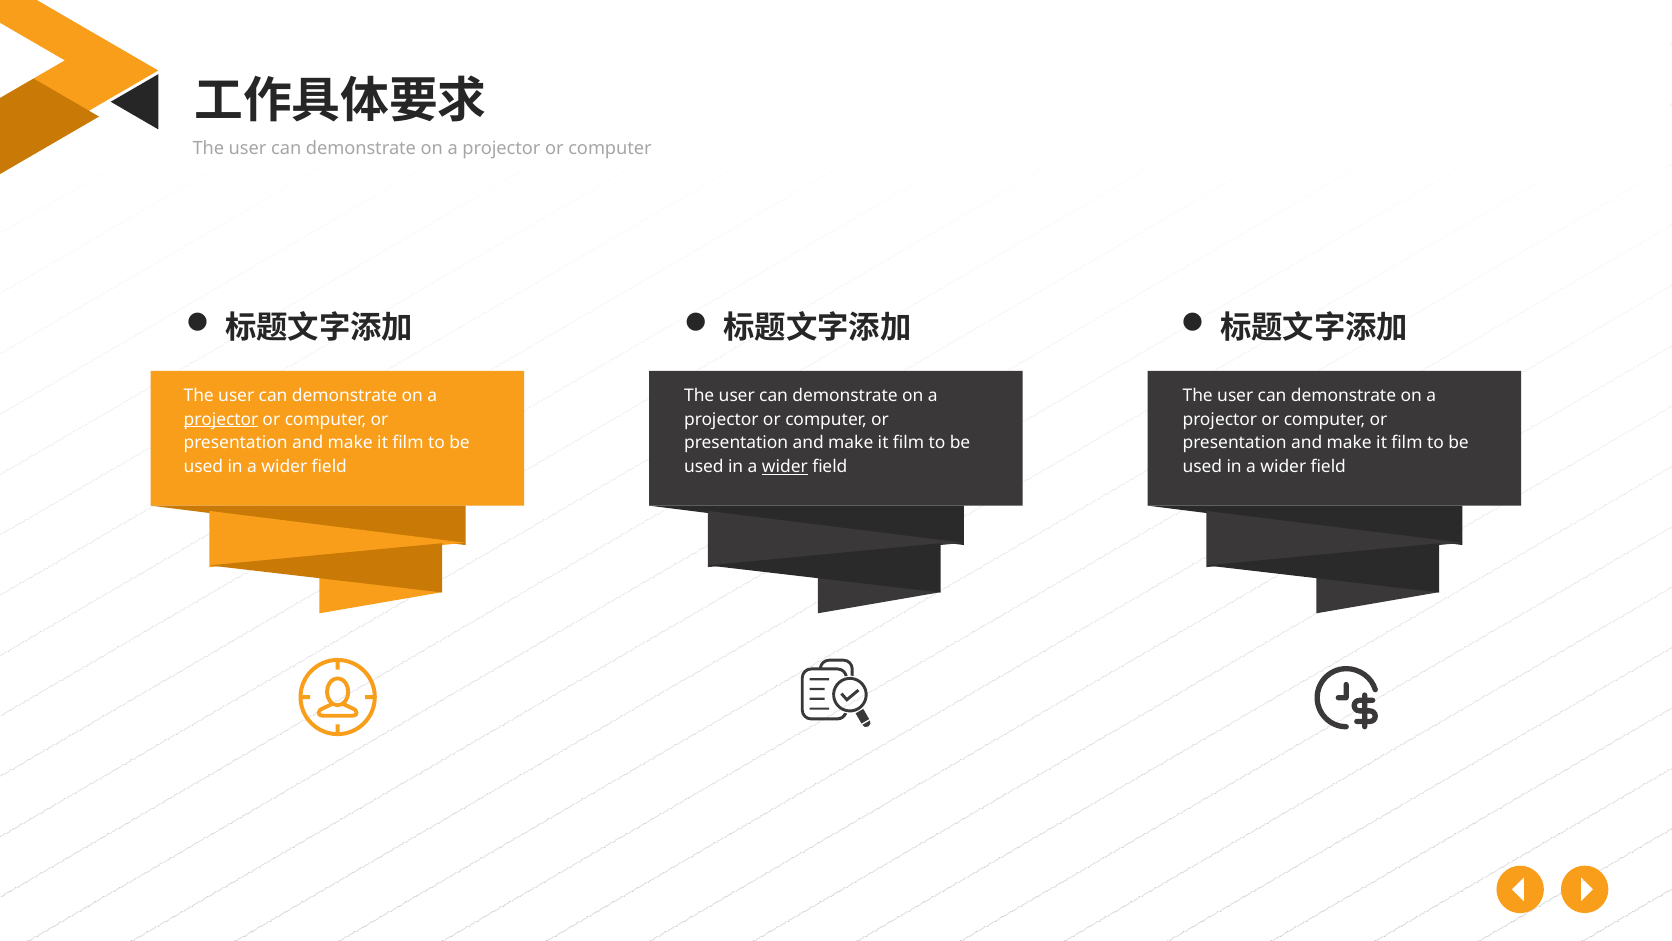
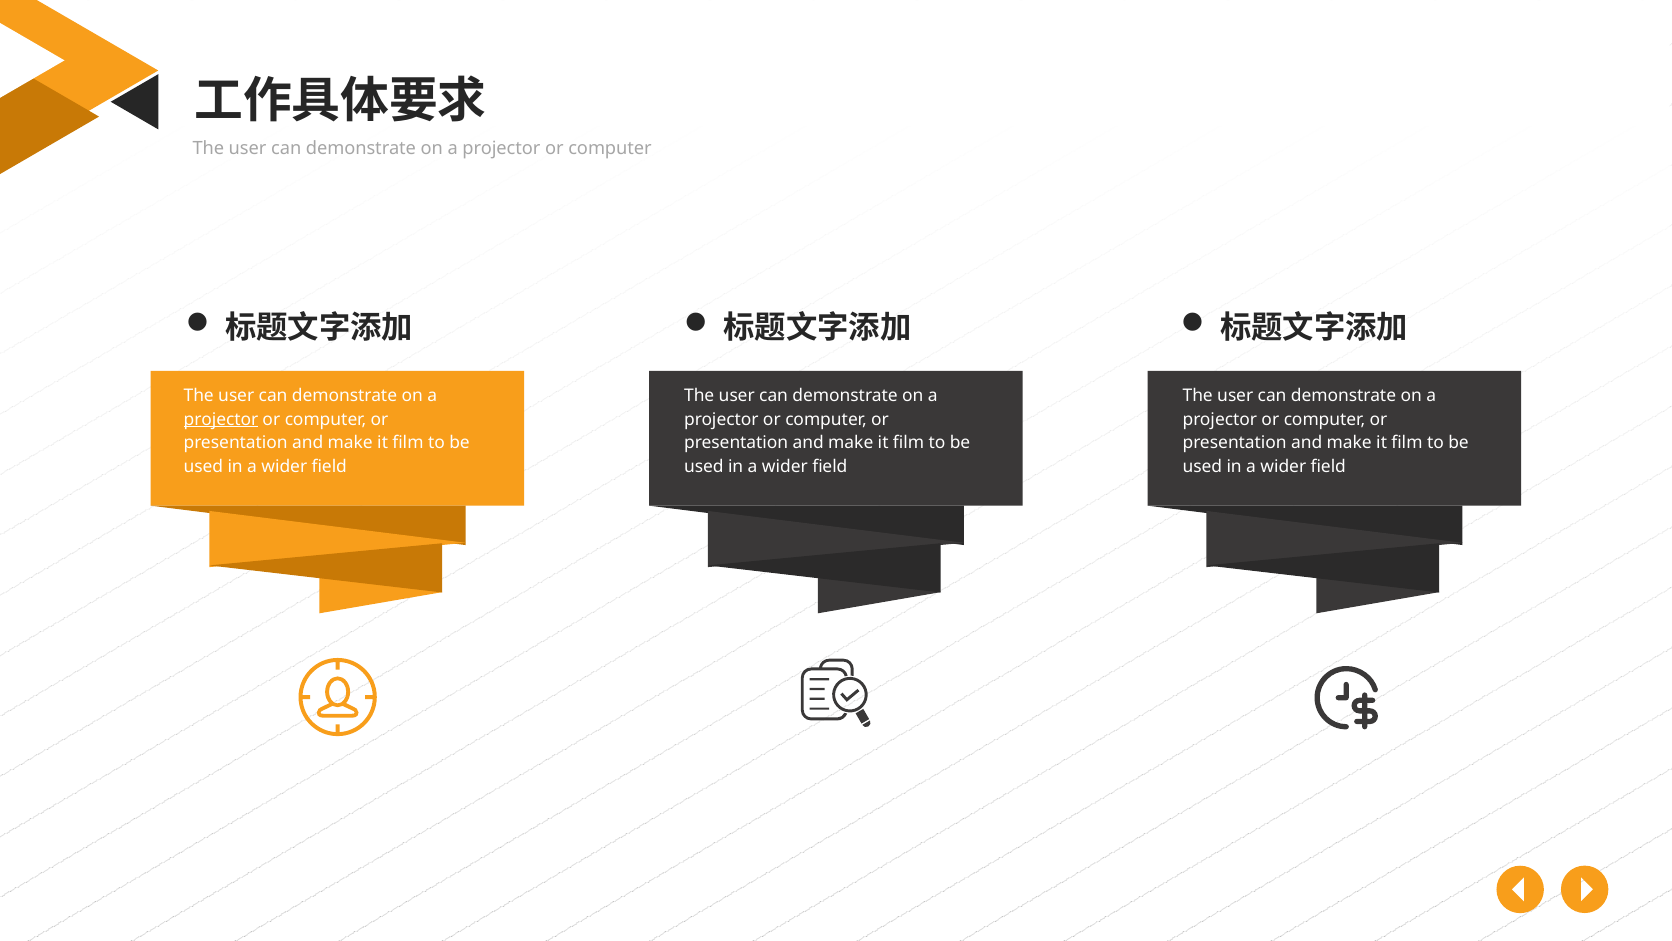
wider underline: present -> none (785, 467)
